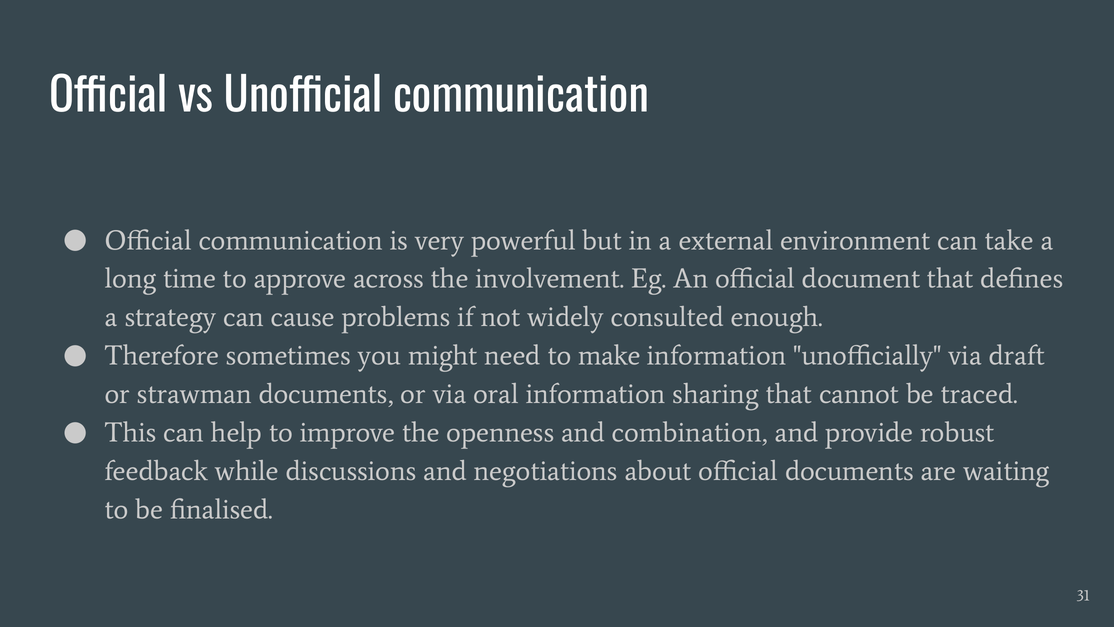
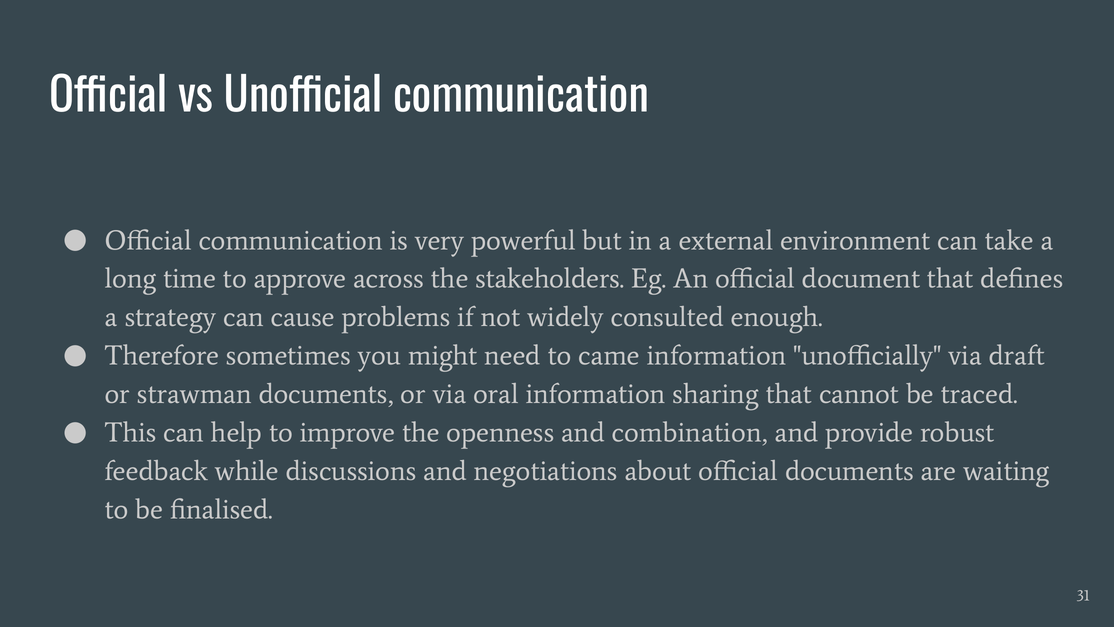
involvement: involvement -> stakeholders (550, 279)
make: make -> came (609, 355)
